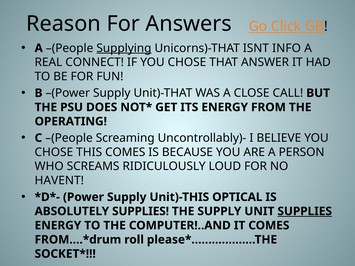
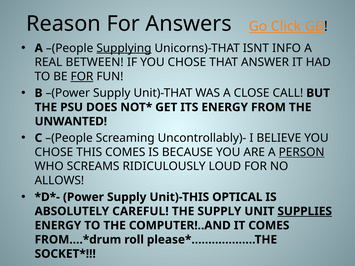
CONNECT: CONNECT -> BETWEEN (95, 62)
FOR underline: none -> present (82, 77)
OPERATING: OPERATING -> UNWANTED (71, 122)
PERSON underline: none -> present (302, 152)
HAVENT: HAVENT -> ALLOWS (59, 181)
ABSOLUTELY SUPPLIES: SUPPLIES -> CAREFUL (140, 211)
